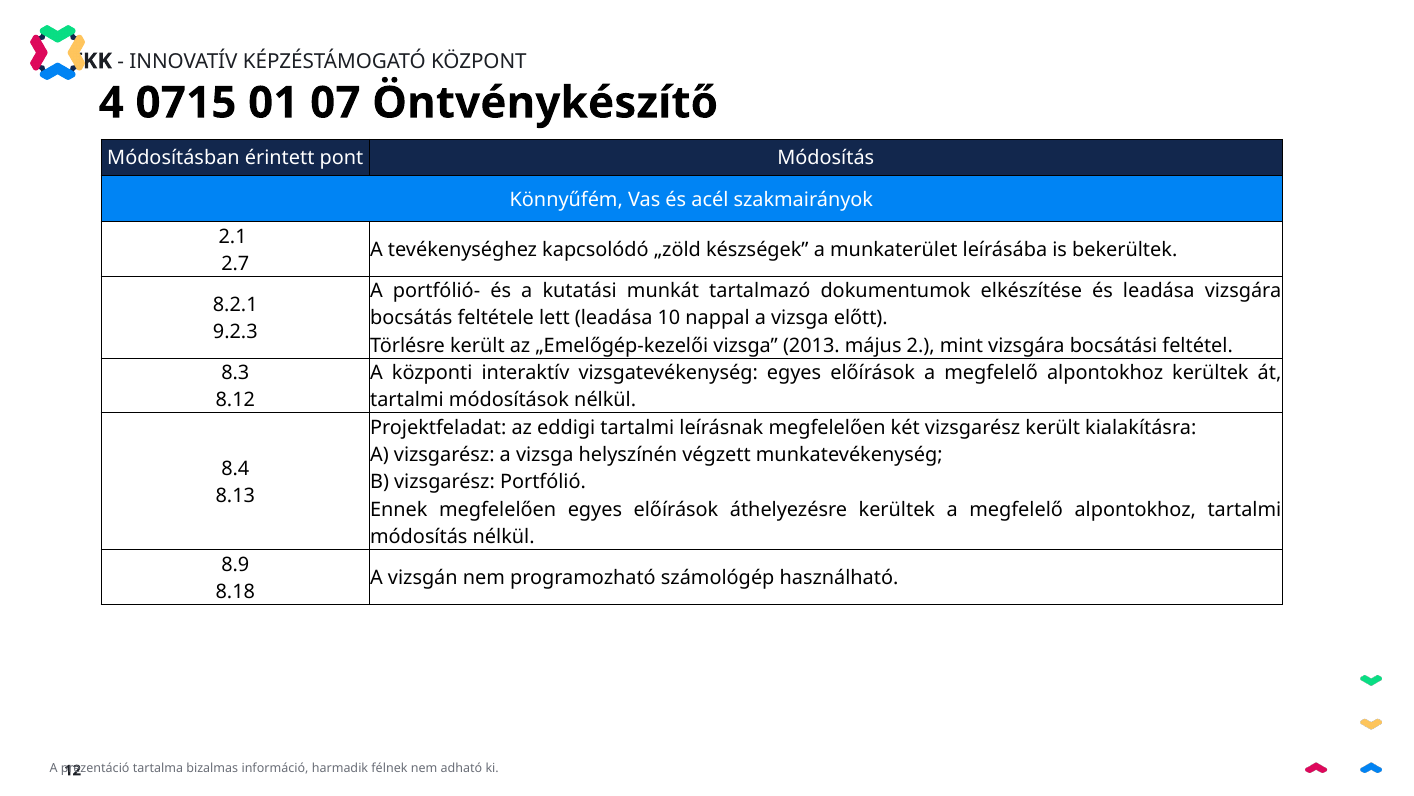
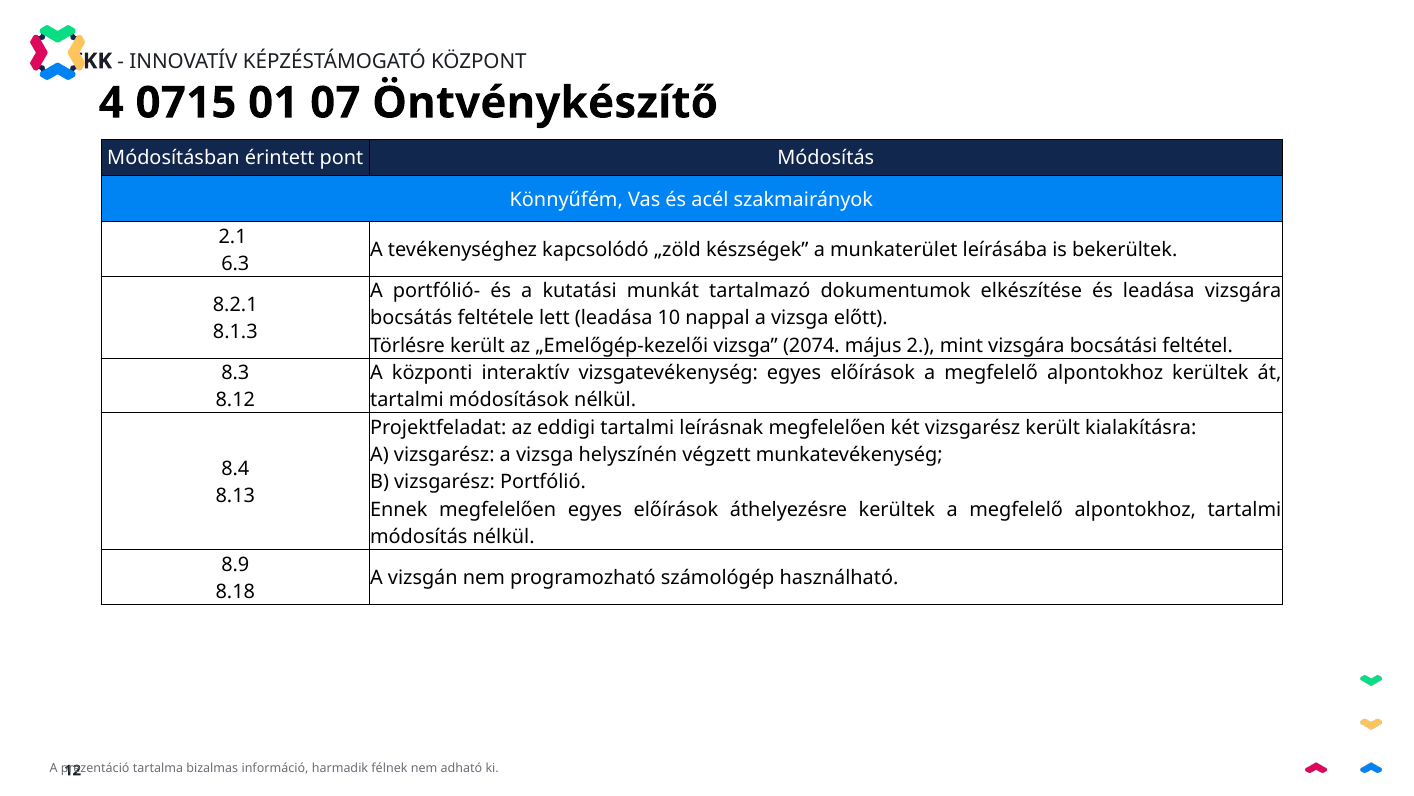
2.7: 2.7 -> 6.3 (235, 263)
9.2.3: 9.2.3 -> 8.1.3 (235, 332)
2013: 2013 -> 2074 (811, 345)
